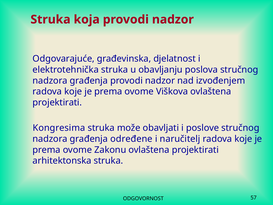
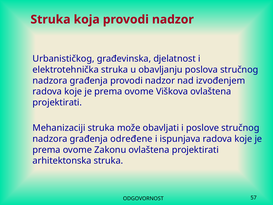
Odgovarajuće: Odgovarajuće -> Urbanističkog (64, 59)
Kongresima: Kongresima -> Mehanizaciji (59, 128)
naručitelj: naručitelj -> ispunjava (180, 139)
